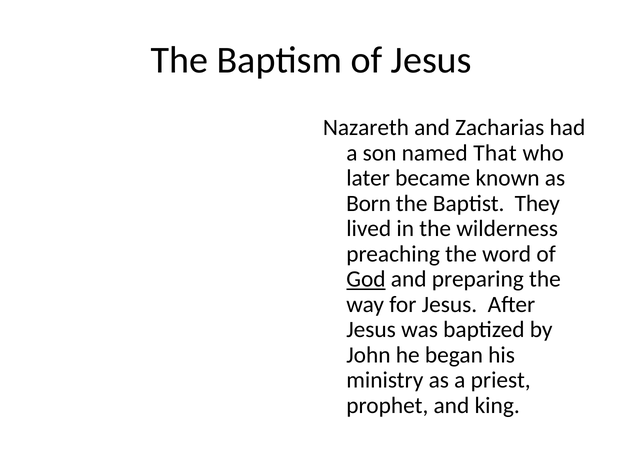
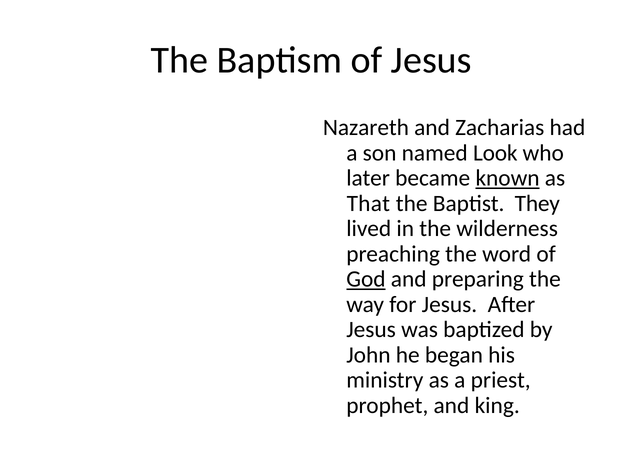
That: That -> Look (495, 153)
known underline: none -> present (508, 178)
Born: Born -> That (368, 204)
